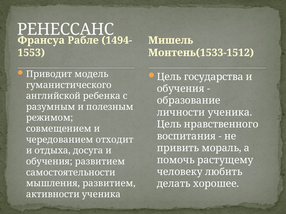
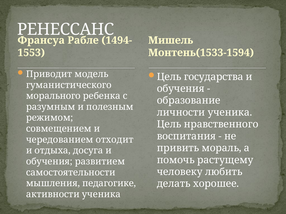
Монтень(1533-1512: Монтень(1533-1512 -> Монтень(1533-1594 (201, 53)
английской: английской -> морального (53, 96)
мышления развитием: развитием -> педагогике (109, 184)
